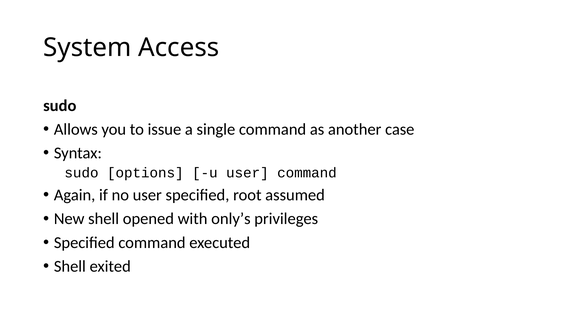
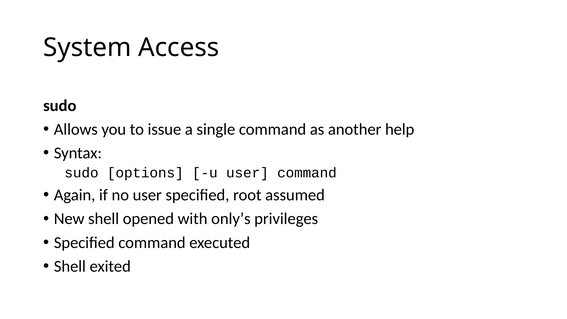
case: case -> help (400, 129)
